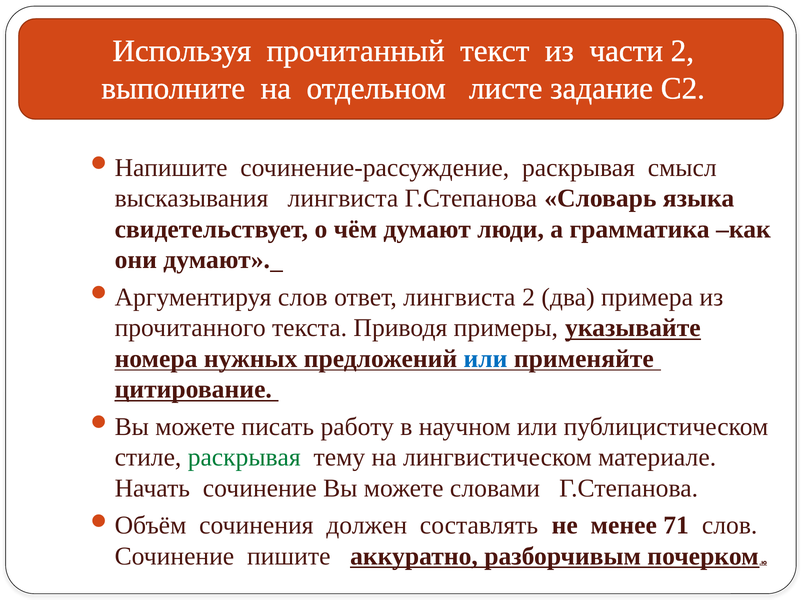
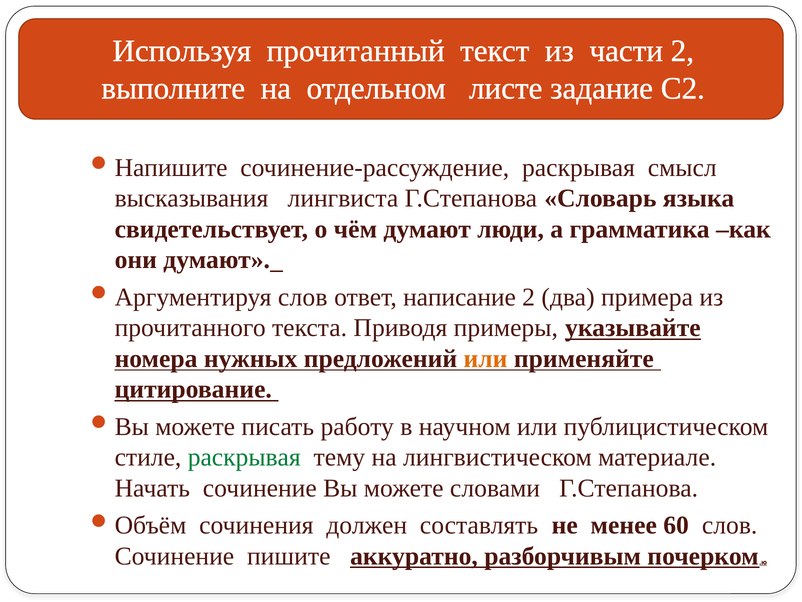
ответ лингвиста: лингвиста -> написание (460, 297)
или colour: blue -> orange (486, 358)
71: 71 -> 60 (676, 525)
